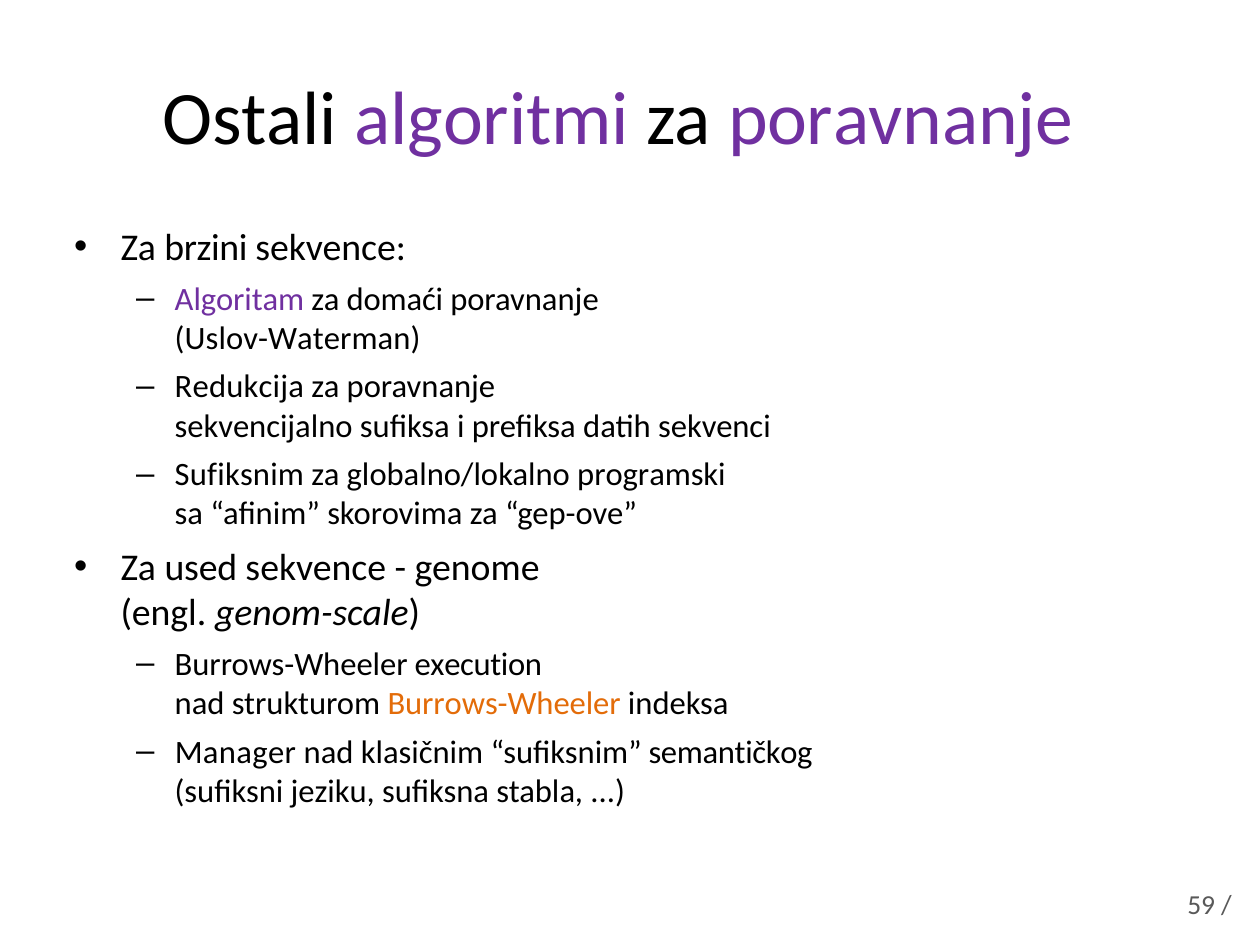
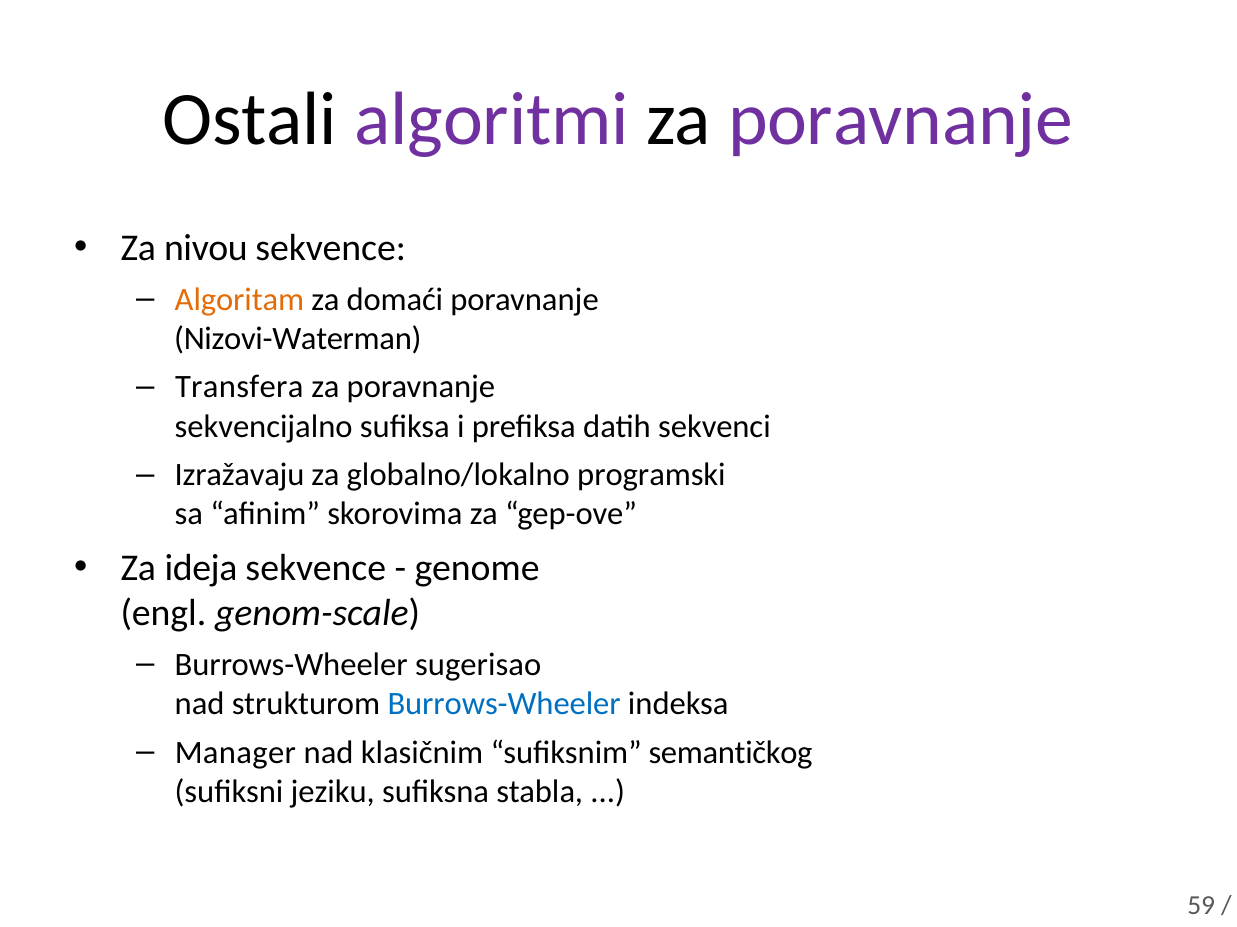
brzini: brzini -> nivou (206, 248)
Algoritam colour: purple -> orange (239, 300)
Uslov-Waterman: Uslov-Waterman -> Nizovi-Waterman (298, 339)
Redukcija: Redukcija -> Transfera (239, 387)
Sufiksnim: Sufiksnim -> Izražavaju (240, 475)
used: used -> ideja (201, 568)
execution: execution -> sugerisao (478, 665)
Burrows-Wheeler colour: orange -> blue (504, 704)
